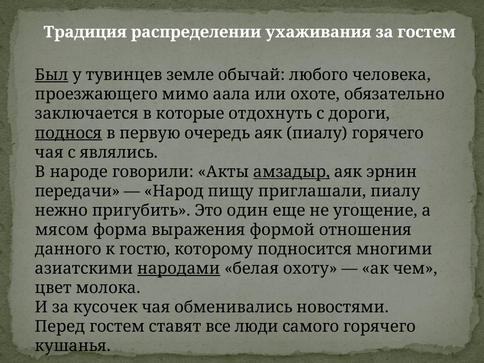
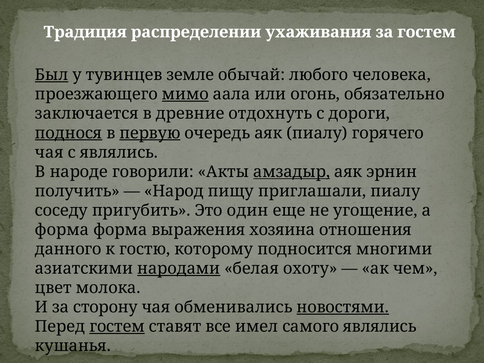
мимо underline: none -> present (185, 94)
охоте: охоте -> огонь (315, 94)
которые: которые -> древние (190, 114)
первую underline: none -> present (150, 133)
передачи: передачи -> получить (77, 191)
нежно: нежно -> соседу (61, 210)
мясом: мясом -> форма (62, 230)
формой: формой -> хозяина (282, 230)
кусочек: кусочек -> сторону (105, 307)
новостями underline: none -> present (343, 307)
гостем underline: none -> present (117, 327)
люди: люди -> имел (257, 327)
самого горячего: горячего -> являлись (380, 327)
